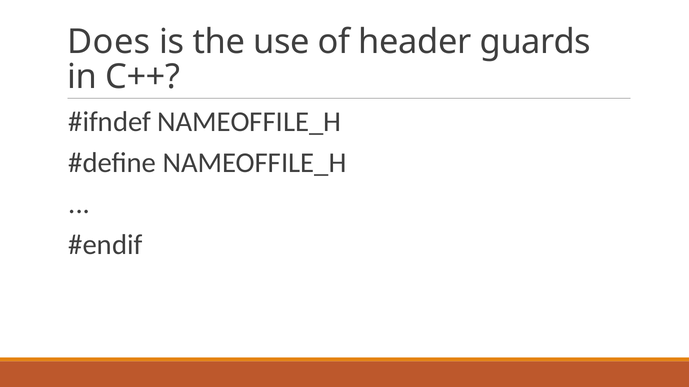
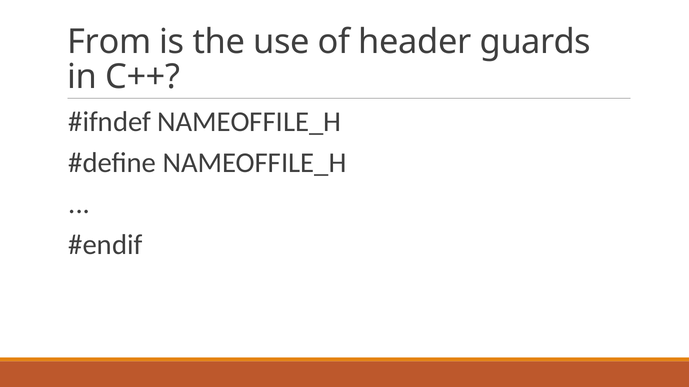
Does: Does -> From (109, 42)
